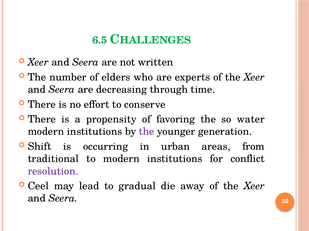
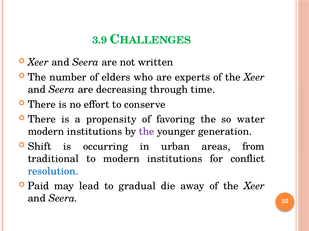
6.5: 6.5 -> 3.9 (100, 40)
resolution colour: purple -> blue (53, 172)
Ceel: Ceel -> Paid (38, 187)
